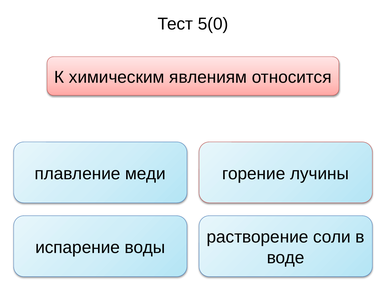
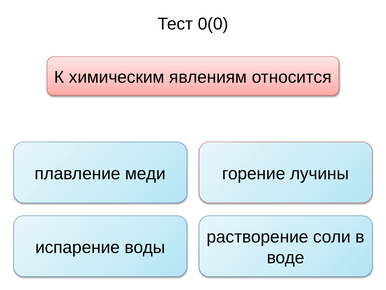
5(0: 5(0 -> 0(0 (213, 24)
